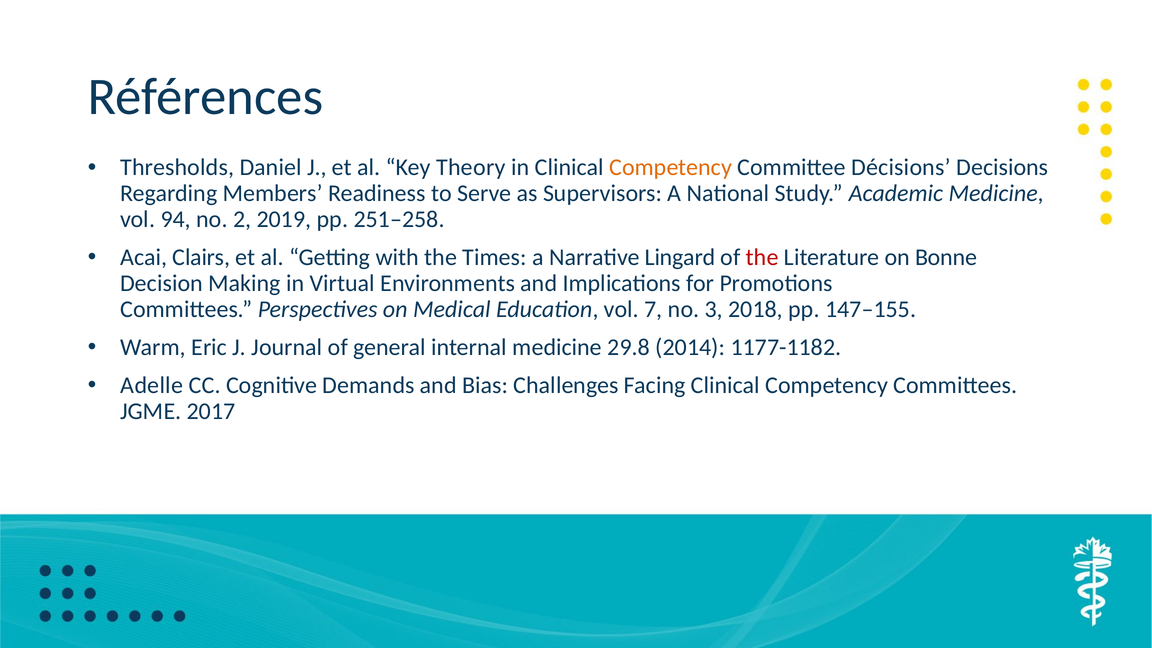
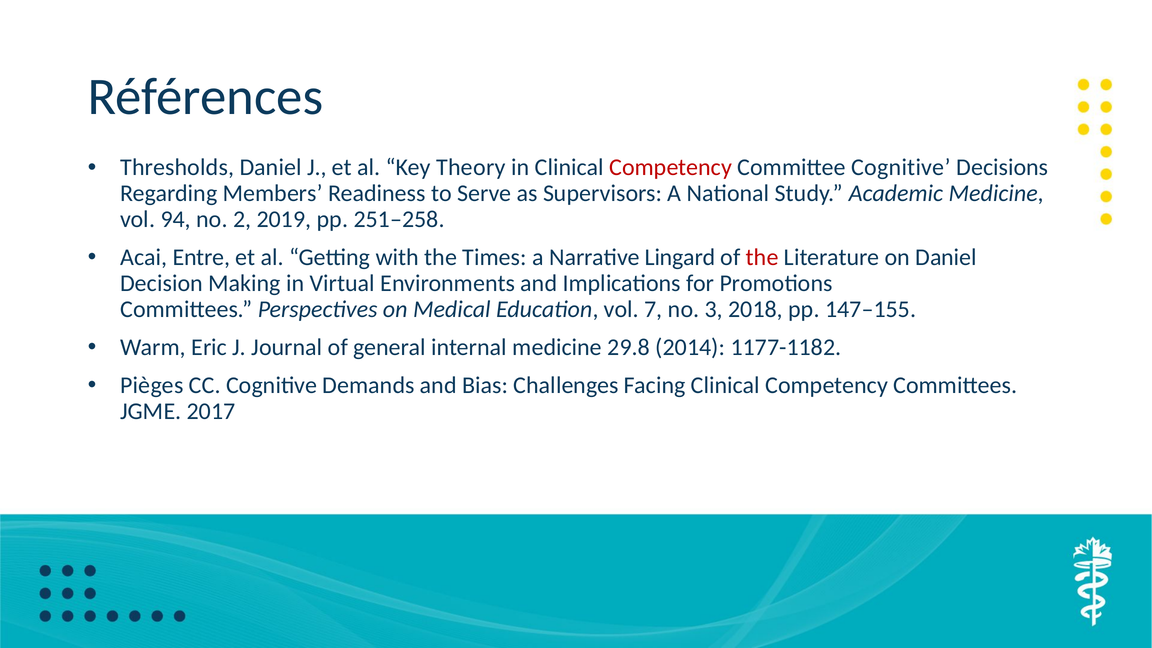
Competency colour: orange -> red (671, 168)
Committee Décisions: Décisions -> Cognitive (901, 168)
Clairs: Clairs -> Entre (201, 257)
on Bonne: Bonne -> Daniel (946, 257)
Adelle: Adelle -> Pièges (152, 385)
